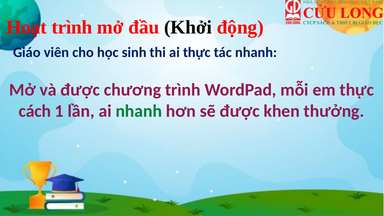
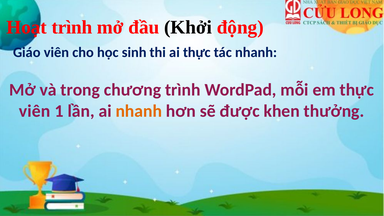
và được: được -> trong (80, 90)
cách: cách -> viên (35, 111)
nhanh colour: green -> orange (139, 111)
